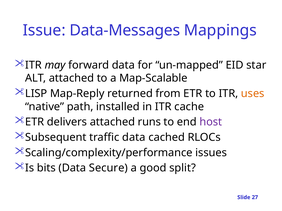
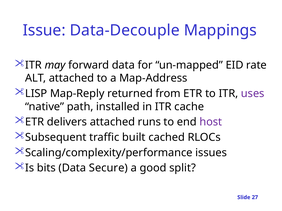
Data-Messages: Data-Messages -> Data-Decouple (125, 30)
star: star -> rate (256, 65)
Map-Scalable: Map-Scalable -> Map-Address (153, 78)
uses colour: orange -> purple (253, 94)
traffic data: data -> built (134, 138)
